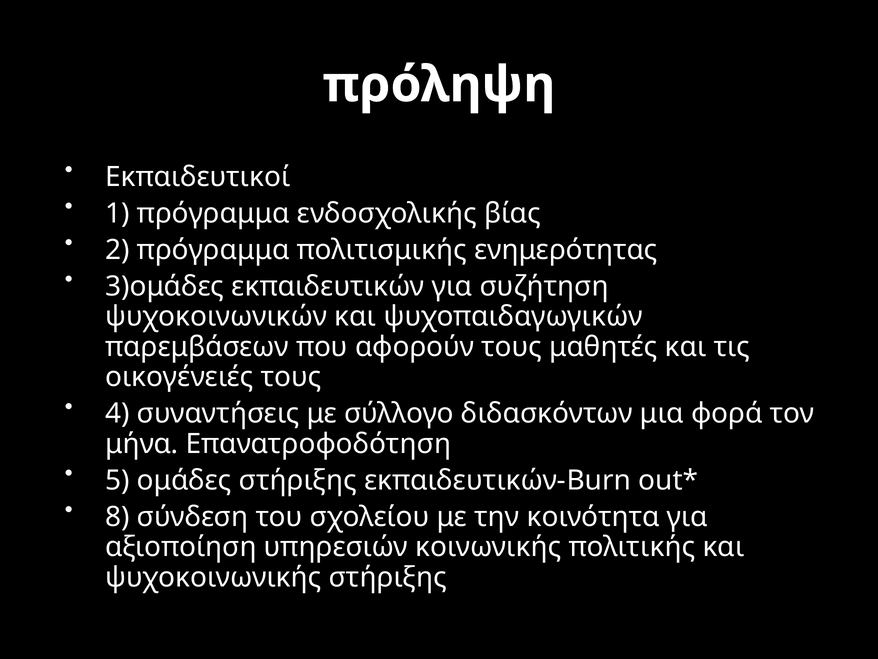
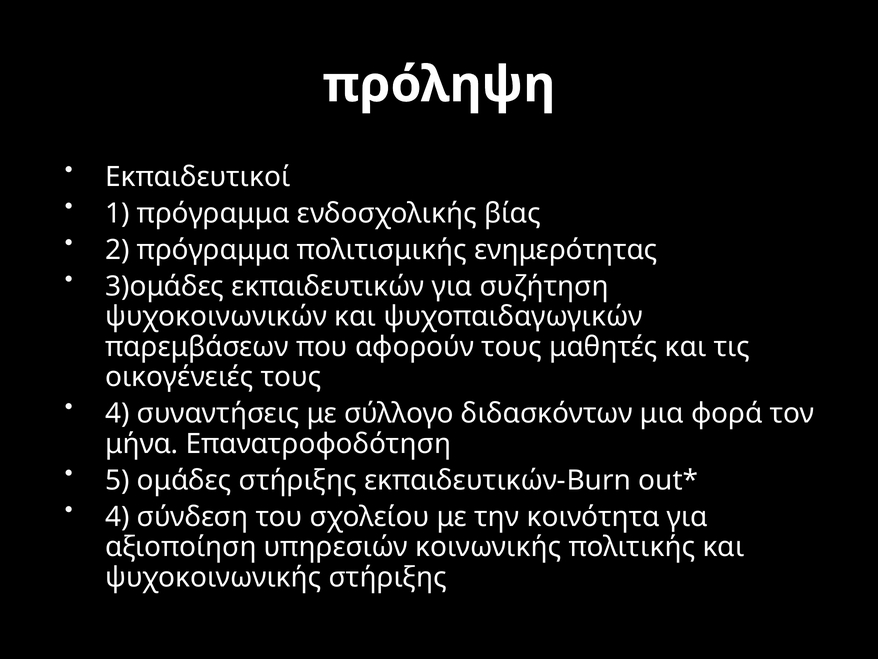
8: 8 -> 4 (117, 516)
